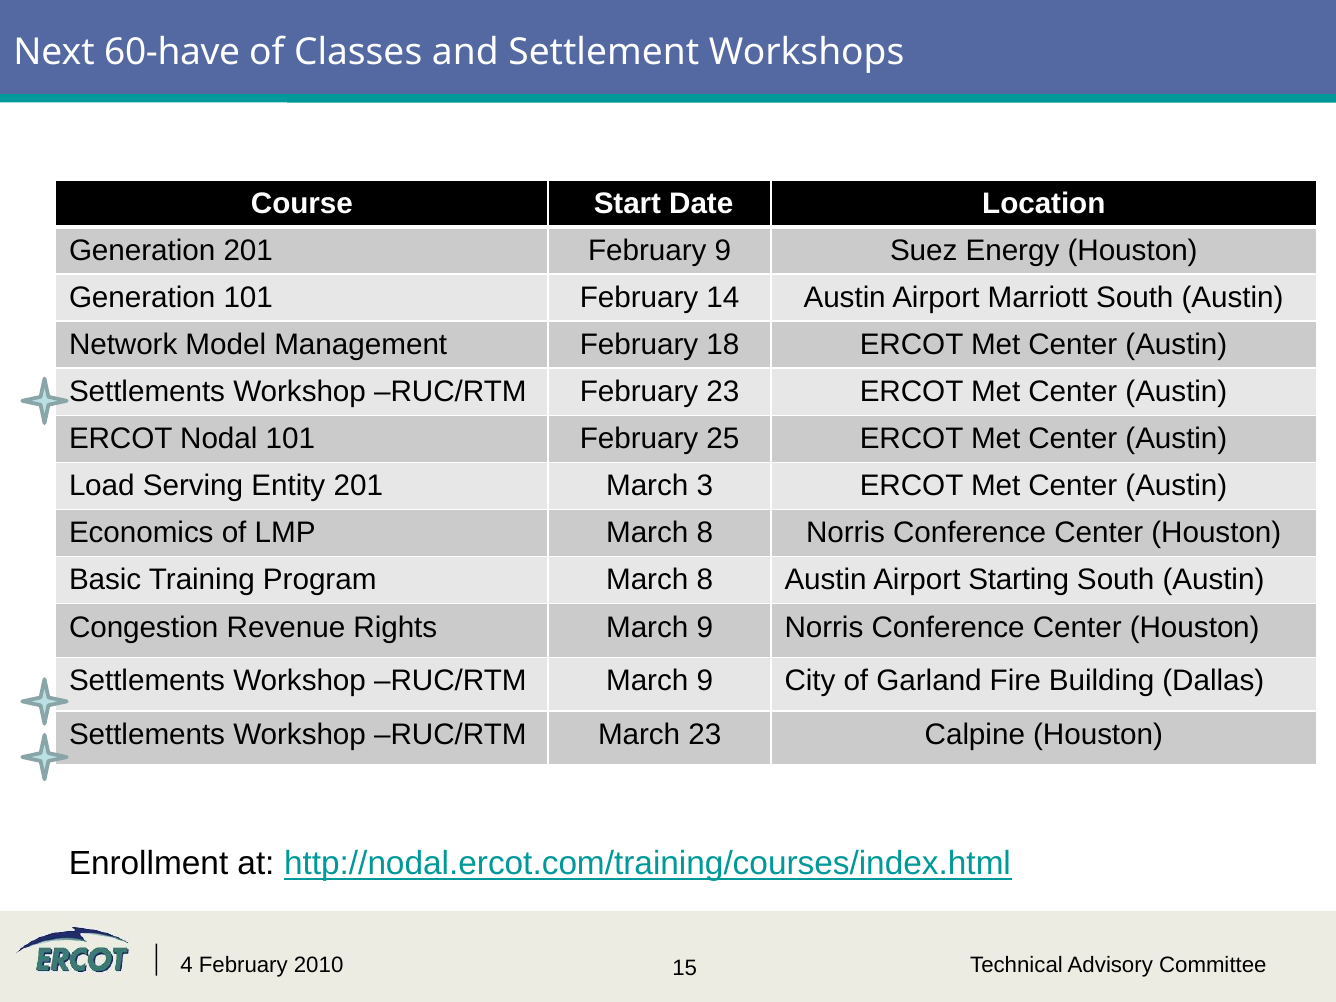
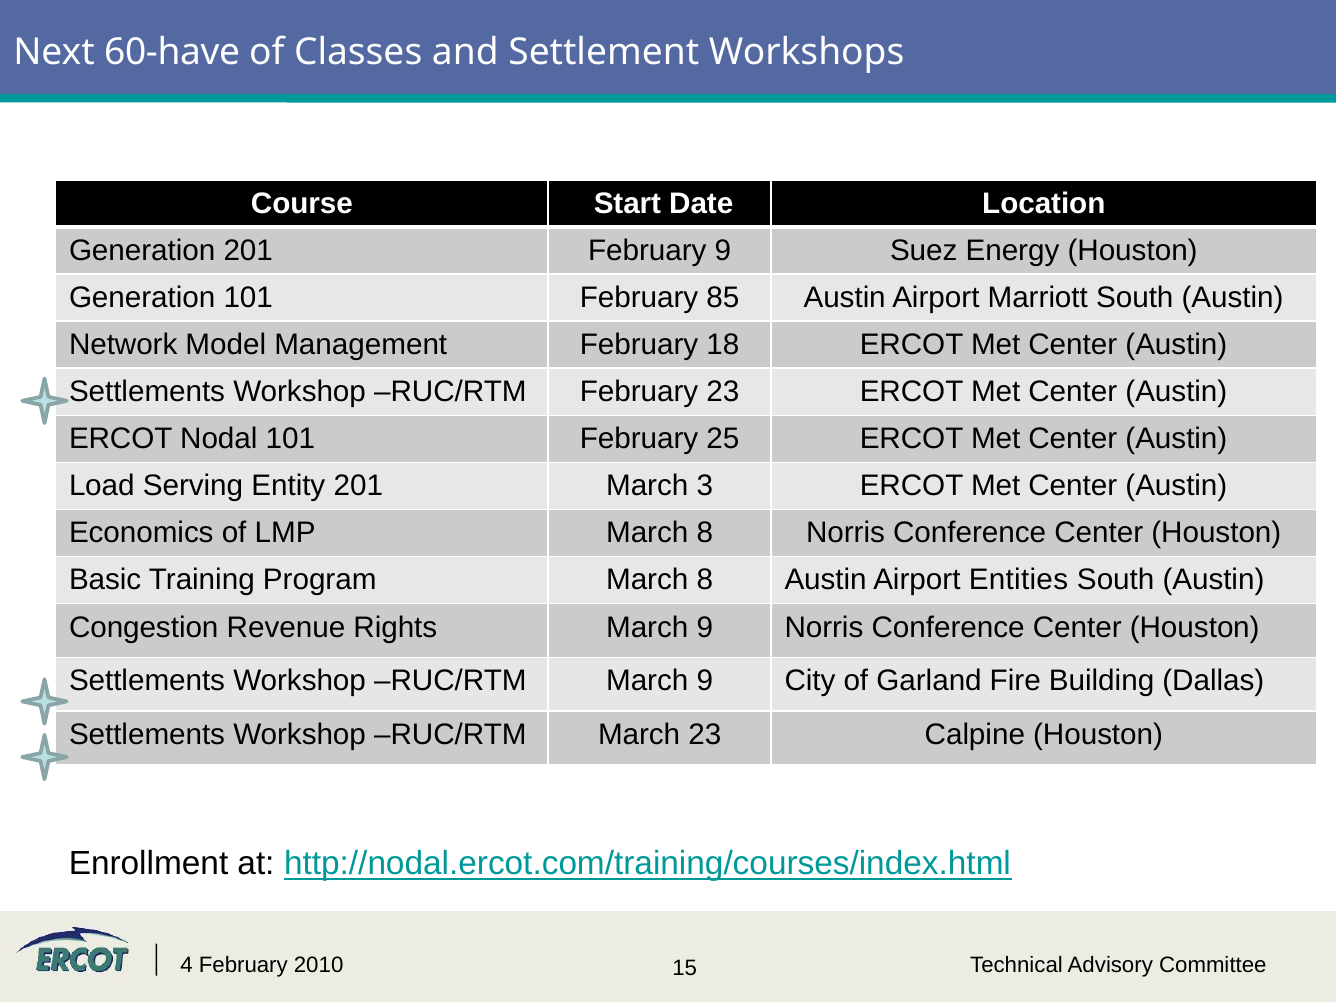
14: 14 -> 85 (723, 298)
Starting: Starting -> Entities (1018, 580)
